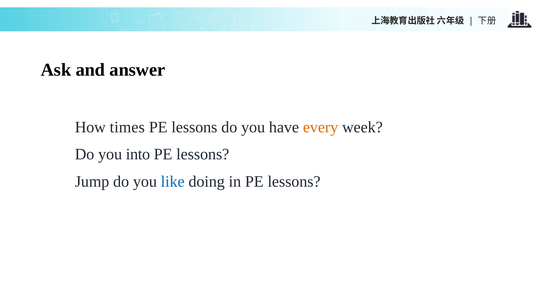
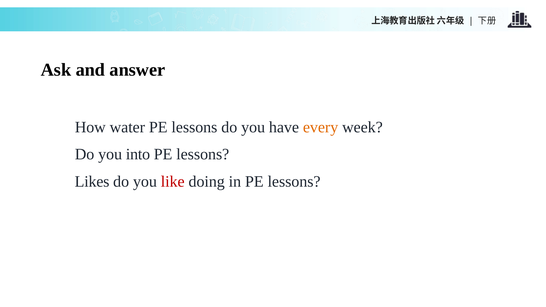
times: times -> water (127, 127)
Jump: Jump -> Likes (92, 182)
like colour: blue -> red (173, 182)
